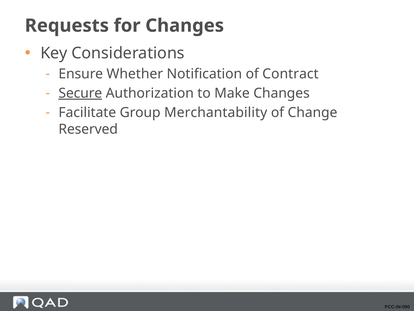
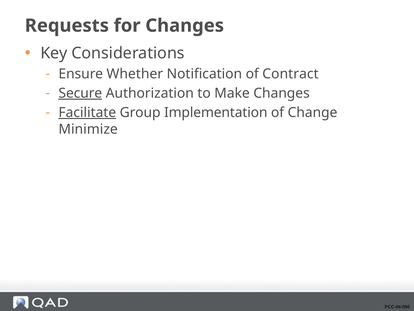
Facilitate underline: none -> present (87, 112)
Merchantability: Merchantability -> Implementation (216, 112)
Reserved: Reserved -> Minimize (88, 129)
